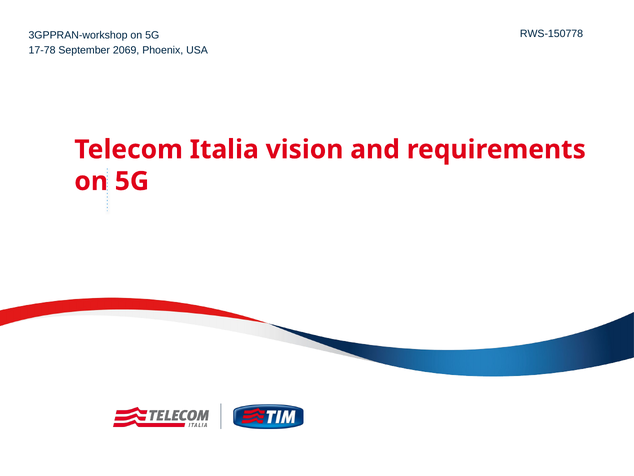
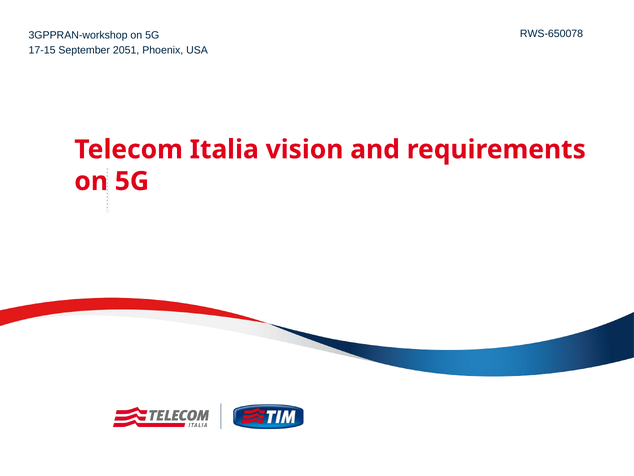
RWS-150778: RWS-150778 -> RWS-650078 (552, 34)
17-78: 17-78 -> 17-15 (42, 50)
2069: 2069 -> 2051 (126, 50)
